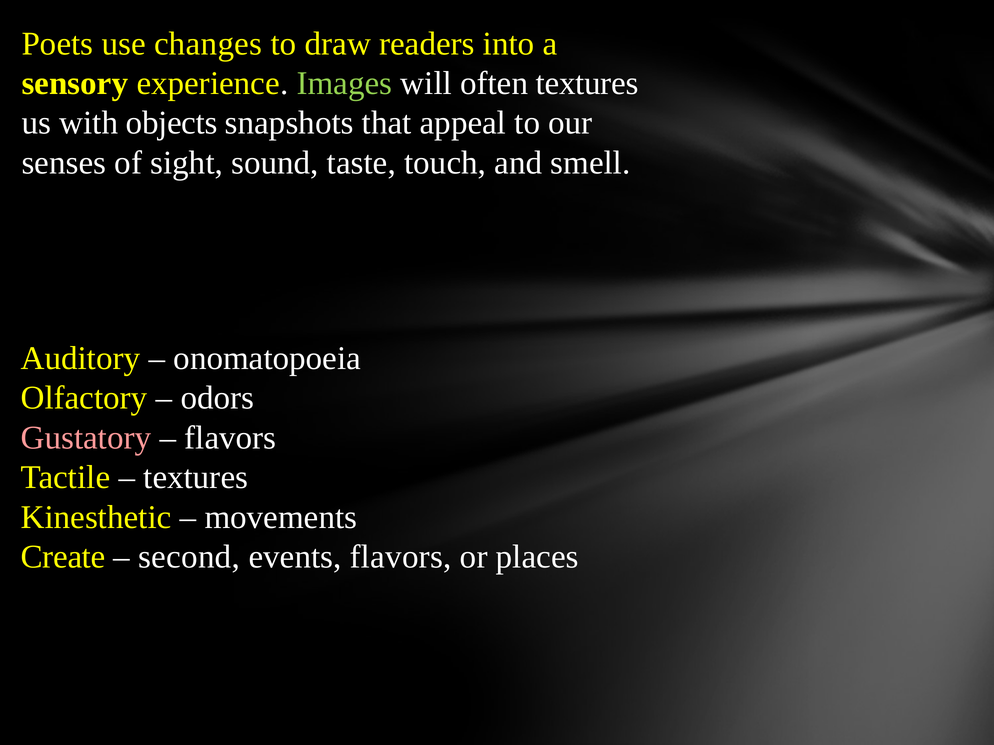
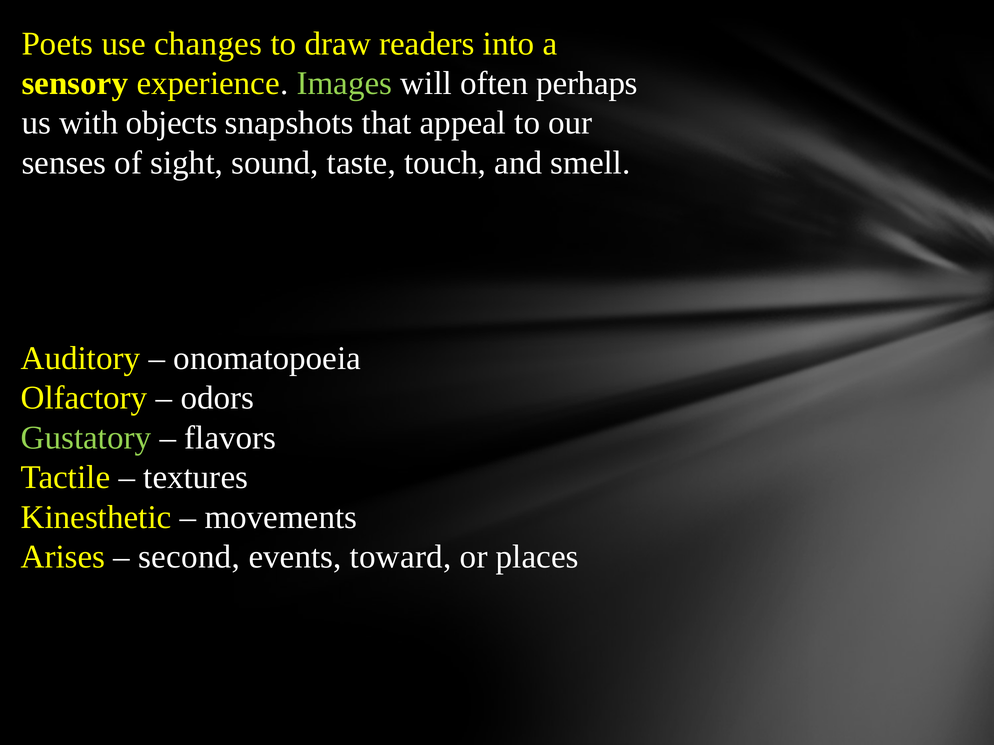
often textures: textures -> perhaps (587, 83)
Gustatory colour: pink -> light green (86, 438)
Create: Create -> Arises (63, 557)
events flavors: flavors -> toward (401, 557)
